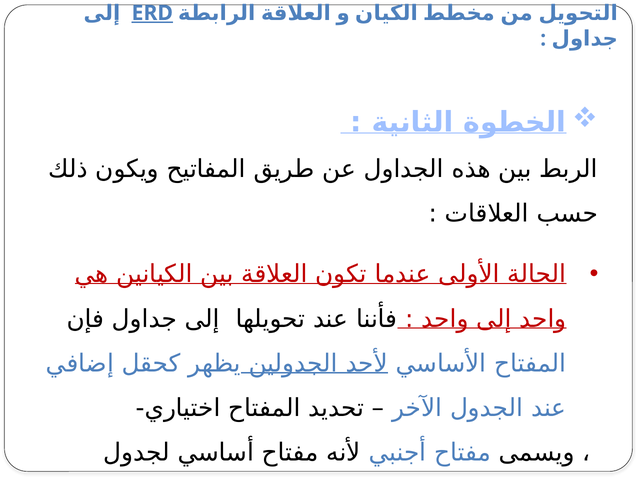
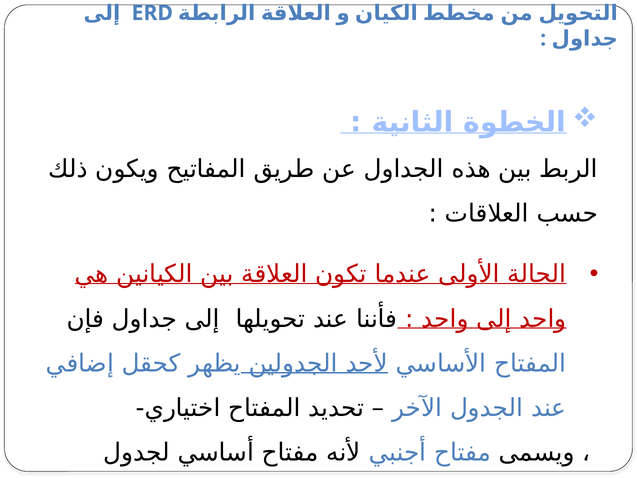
ERD underline: present -> none (152, 13)
